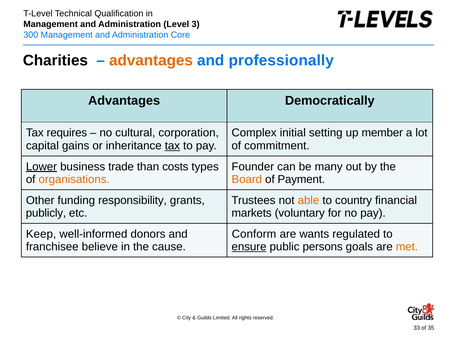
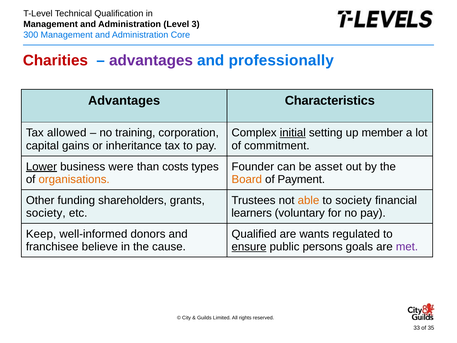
Charities colour: black -> red (55, 61)
advantages colour: orange -> purple (151, 61)
Democratically: Democratically -> Characteristics (330, 101)
requires: requires -> allowed (67, 133)
cultural: cultural -> training (135, 133)
initial underline: none -> present (293, 133)
tax underline: present -> none (172, 146)
trade: trade -> were (121, 166)
many: many -> asset (329, 166)
responsibility: responsibility -> shareholders (132, 200)
to country: country -> society (353, 200)
publicly: publicly -> society (46, 213)
markets: markets -> learners (252, 213)
Conform: Conform -> Qualified (254, 234)
met colour: orange -> purple (407, 247)
